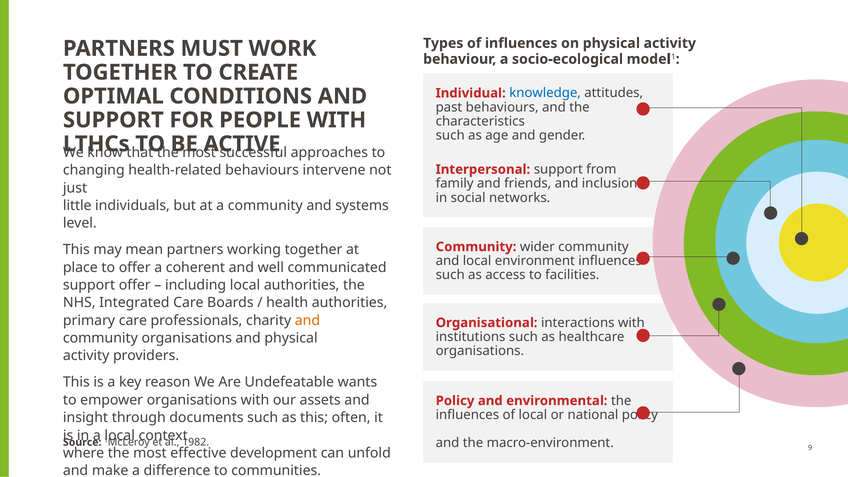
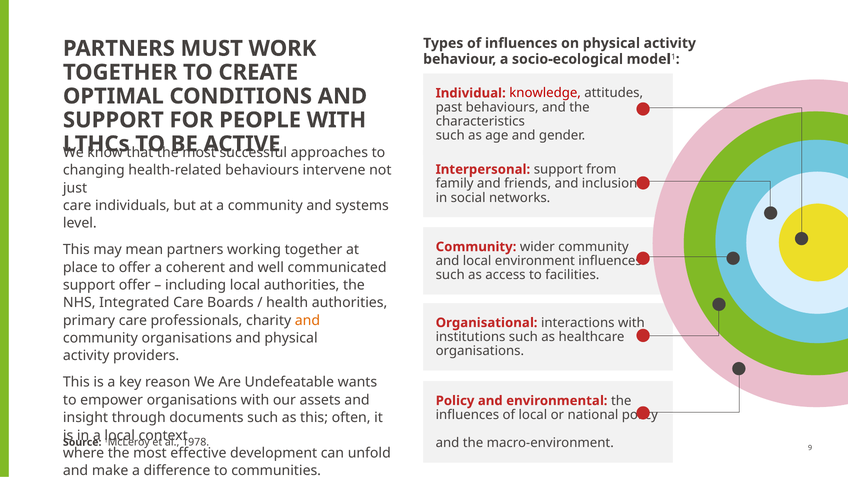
knowledge colour: blue -> red (545, 93)
little: little -> care (77, 206)
1982: 1982 -> 1978 (196, 442)
